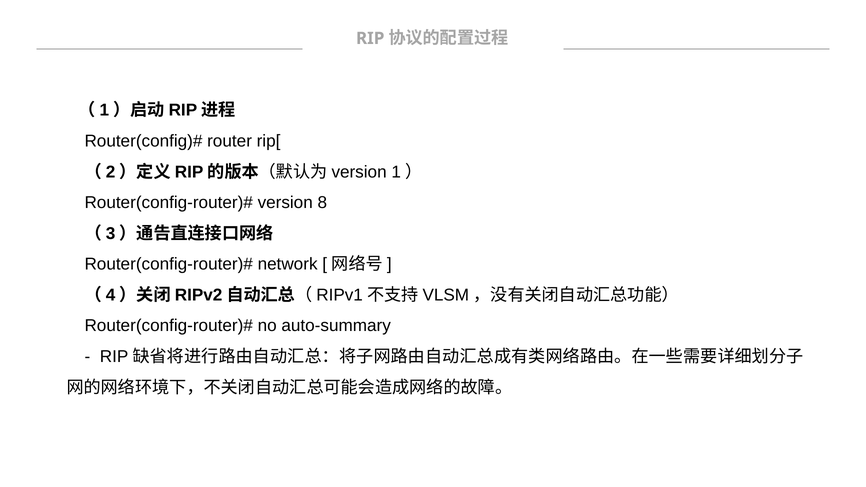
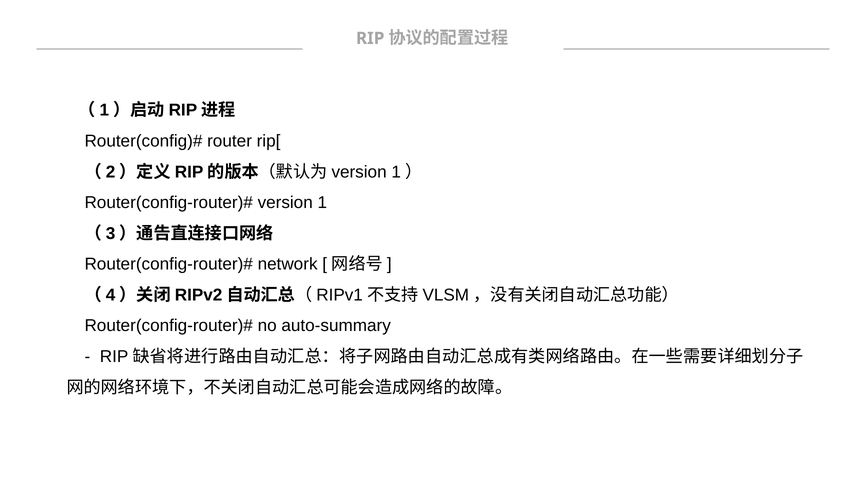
8: 8 -> 1 (322, 203)
